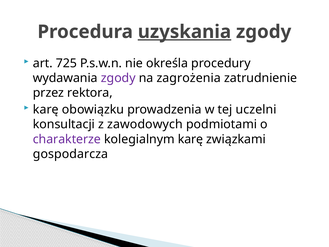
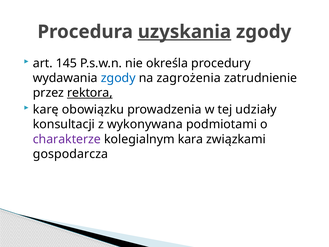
725: 725 -> 145 (66, 63)
zgody colour: purple -> blue (118, 78)
rektora underline: none -> present (90, 93)
uczelni: uczelni -> udziały (256, 109)
zawodowych: zawodowych -> wykonywana (145, 124)
kolegialnym karę: karę -> kara (190, 139)
